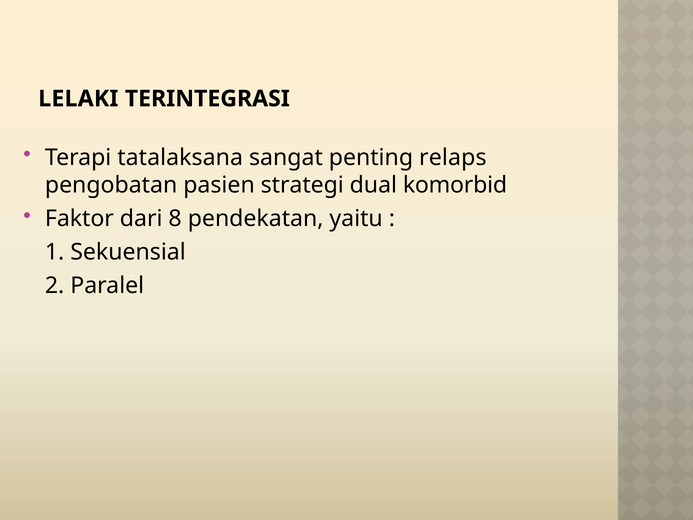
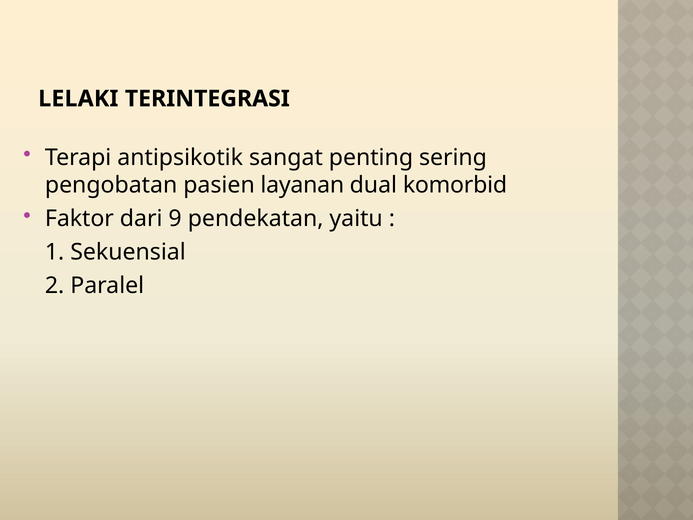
tatalaksana: tatalaksana -> antipsikotik (180, 157)
relaps: relaps -> sering (453, 157)
strategi: strategi -> layanan (302, 185)
8: 8 -> 9 (175, 219)
